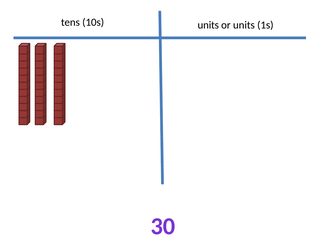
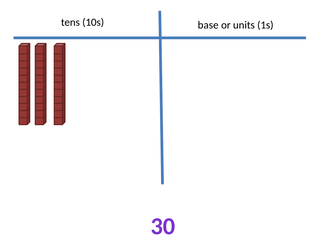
10s units: units -> base (208, 25)
